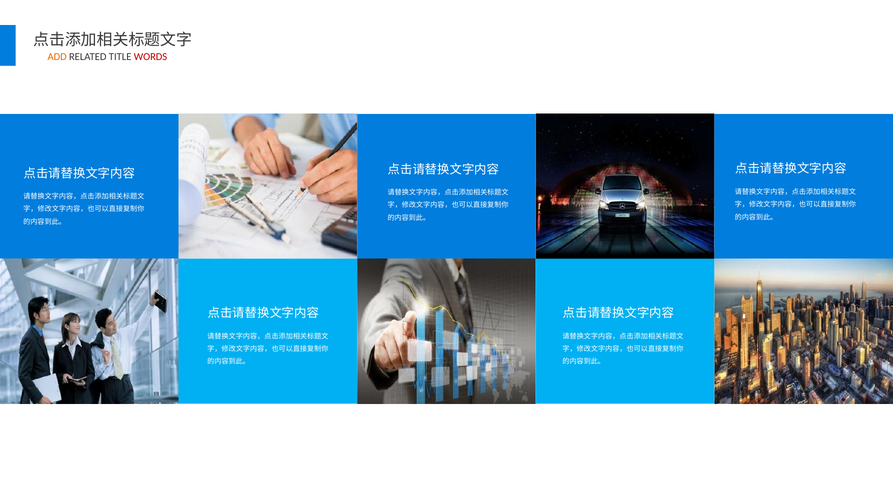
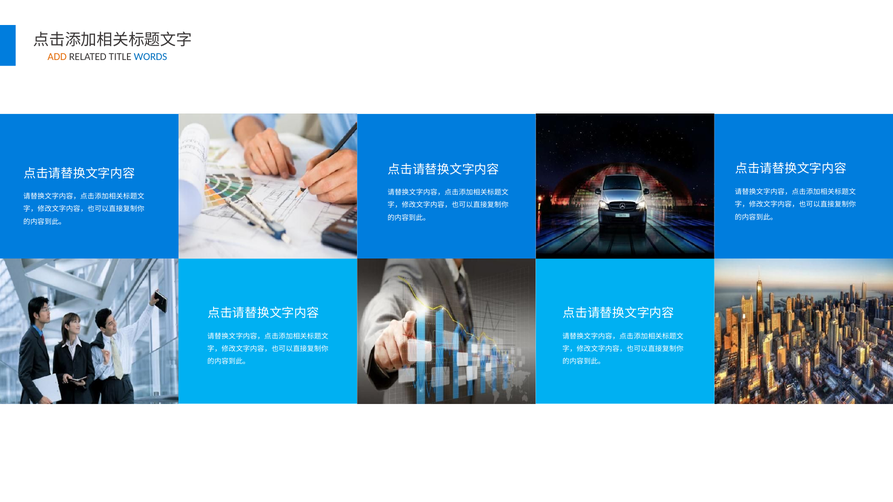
WORDS colour: red -> blue (150, 57)
